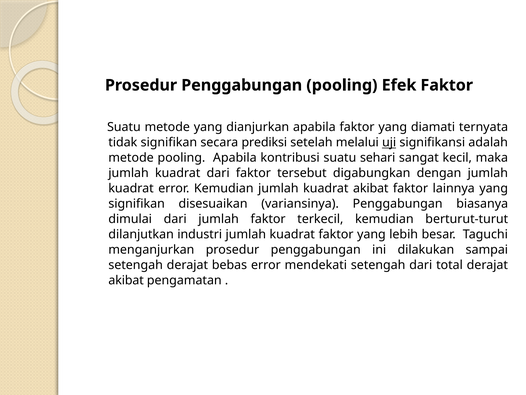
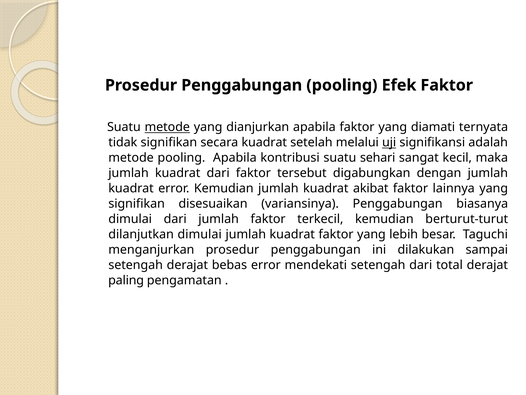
metode underline: none -> present (167, 127)
secara prediksi: prediksi -> kuadrat (264, 142)
dilanjutkan industri: industri -> dimulai (200, 234)
akibat: akibat -> paling (126, 280)
